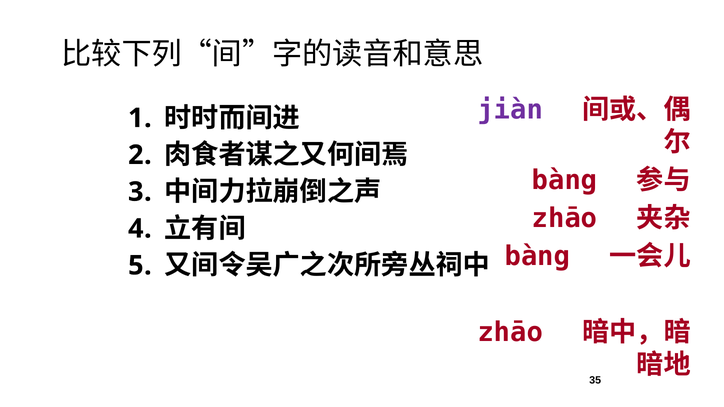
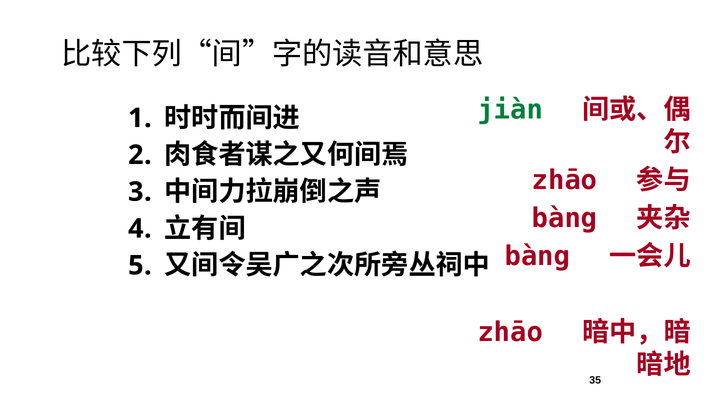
jiàn colour: purple -> green (510, 110)
bàng: bàng -> zhāo (565, 180)
zhāo: zhāo -> bàng (565, 218)
